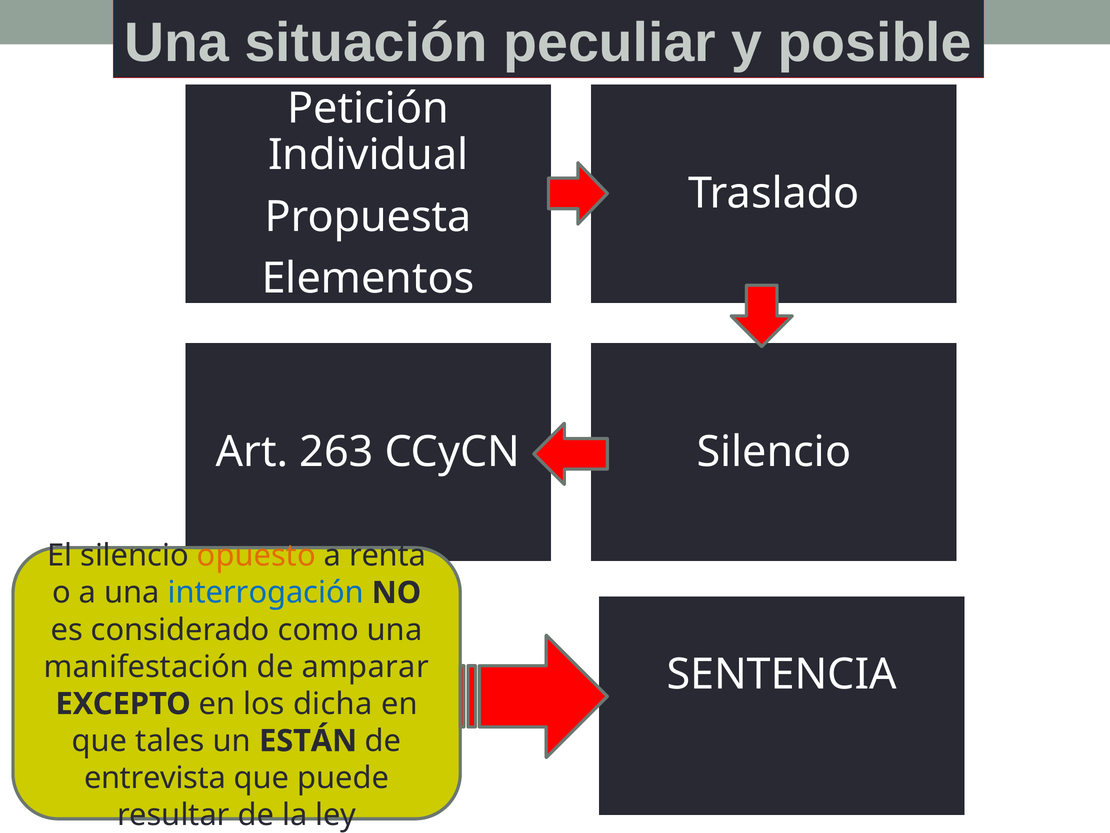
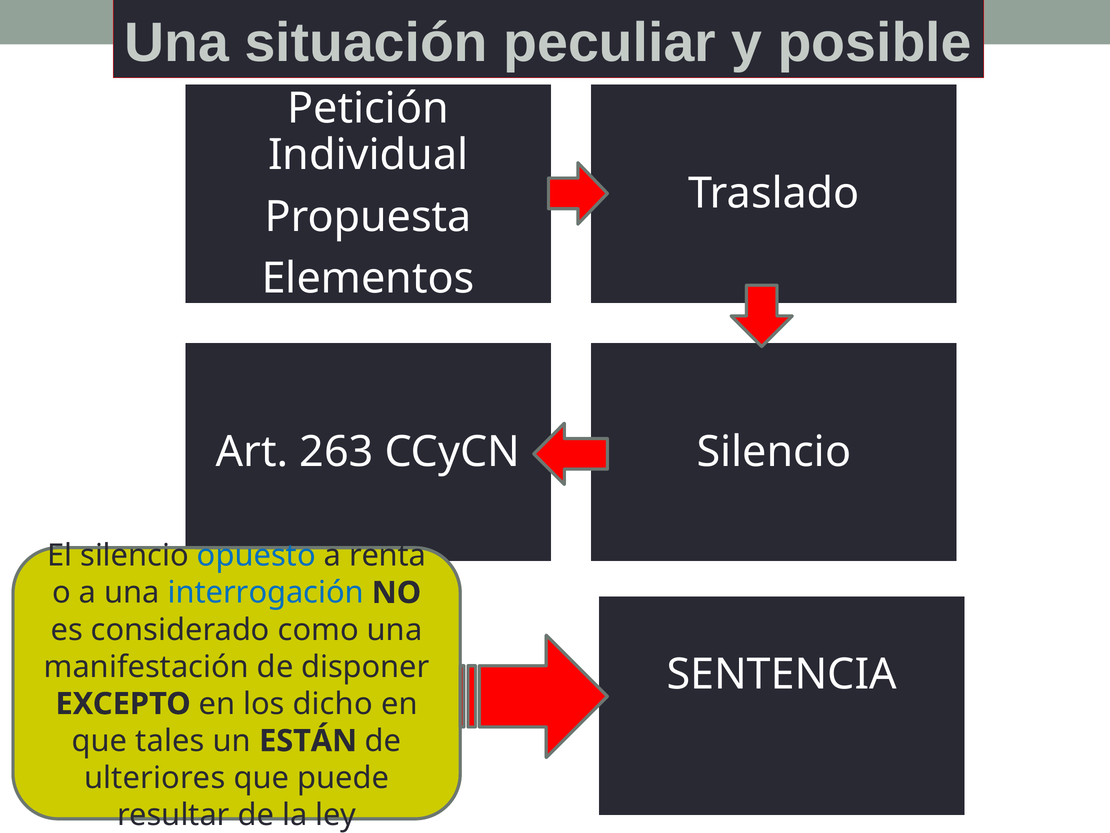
opuesto colour: orange -> blue (256, 555)
amparar: amparar -> disponer (365, 666)
dicha: dicha -> dicho (333, 703)
entrevista: entrevista -> ulteriores (155, 778)
